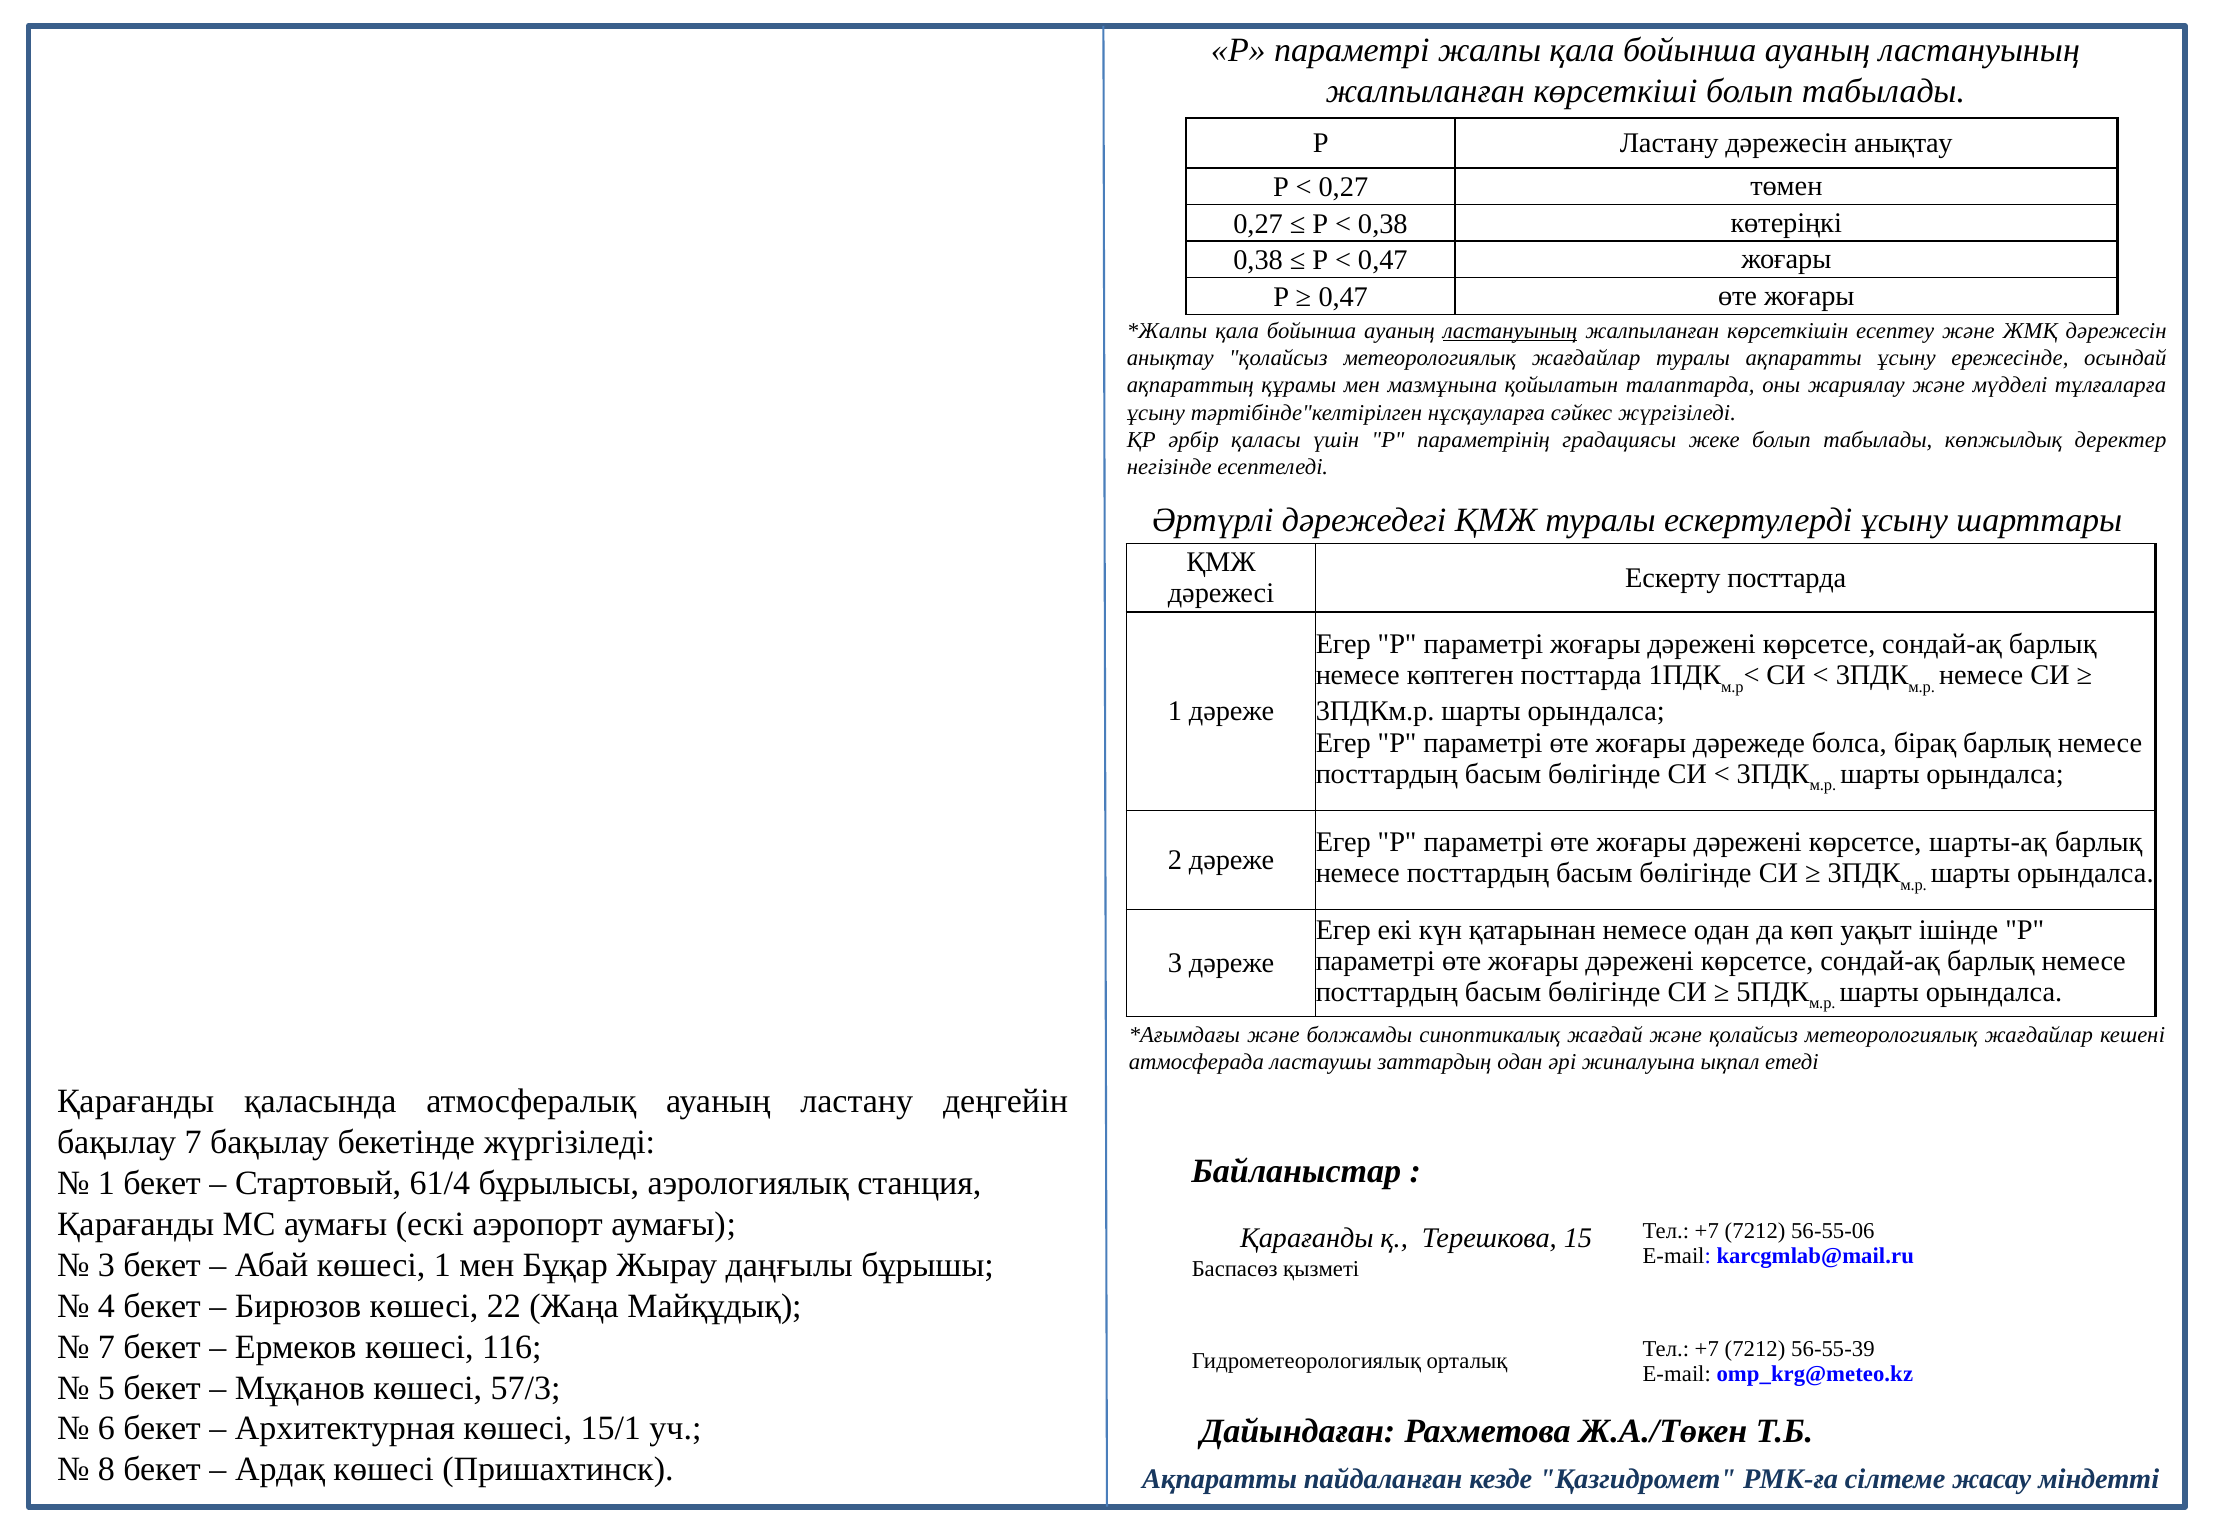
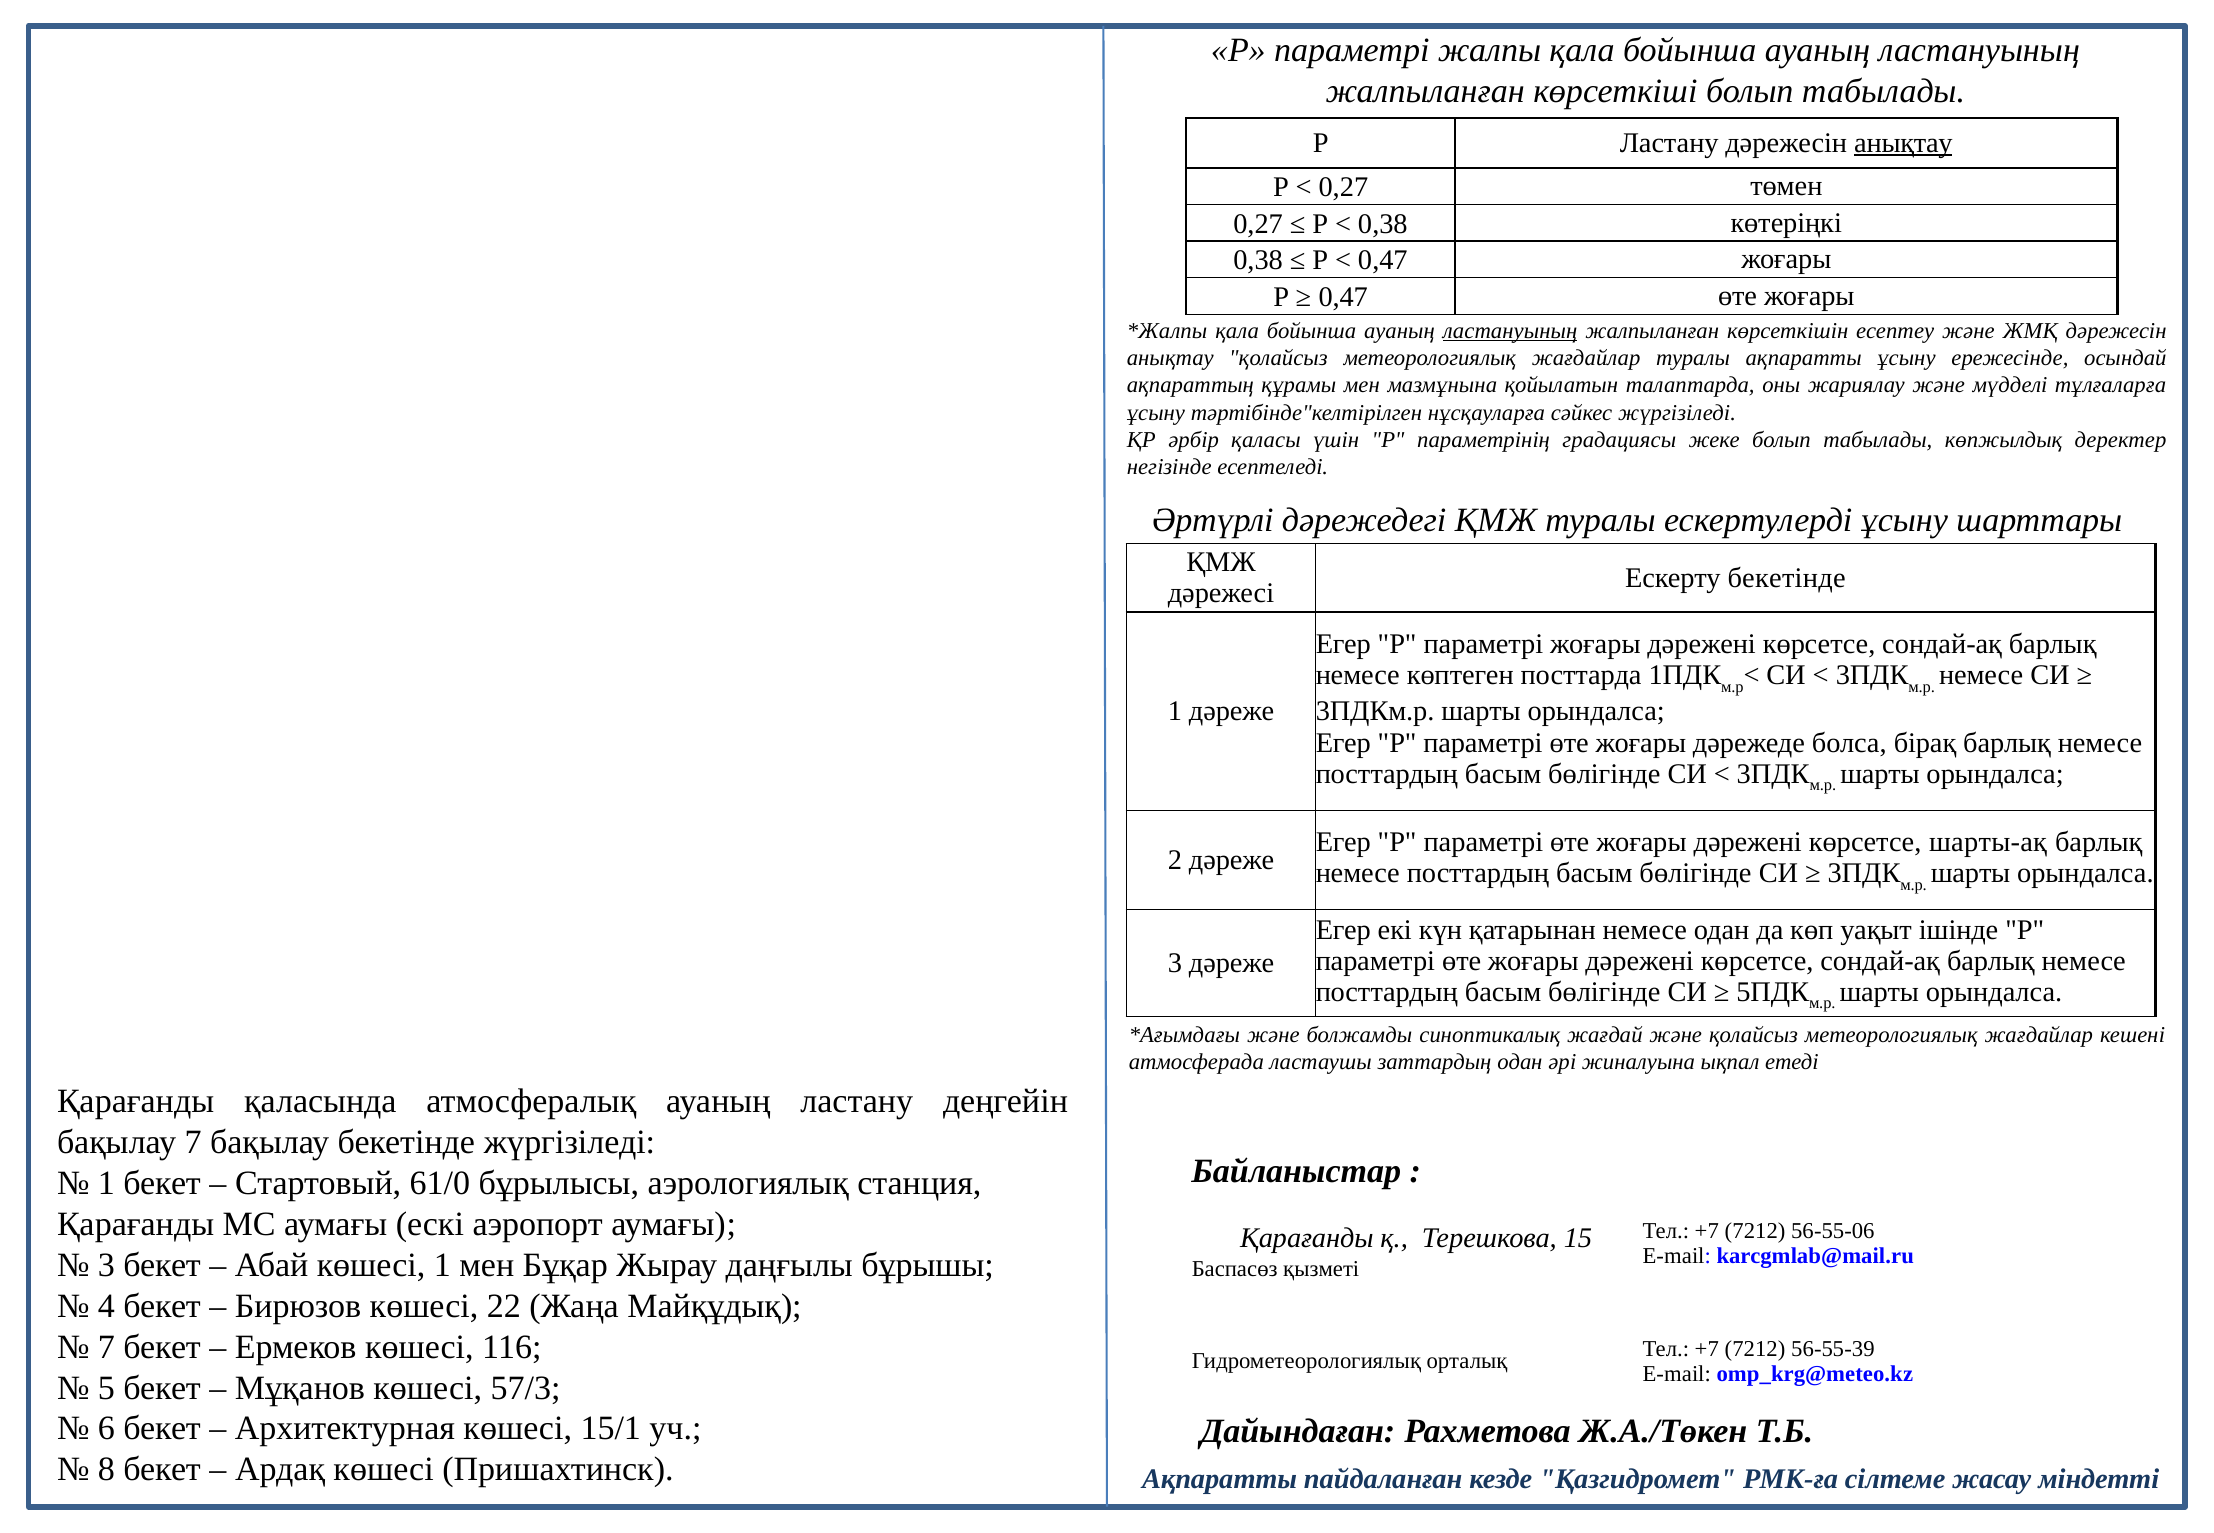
анықтау underline: none -> present (1903, 143)
Ескерту посттарда: посттарда -> бекетінде (1787, 578)
61/4: 61/4 -> 61/0 (440, 1183)
